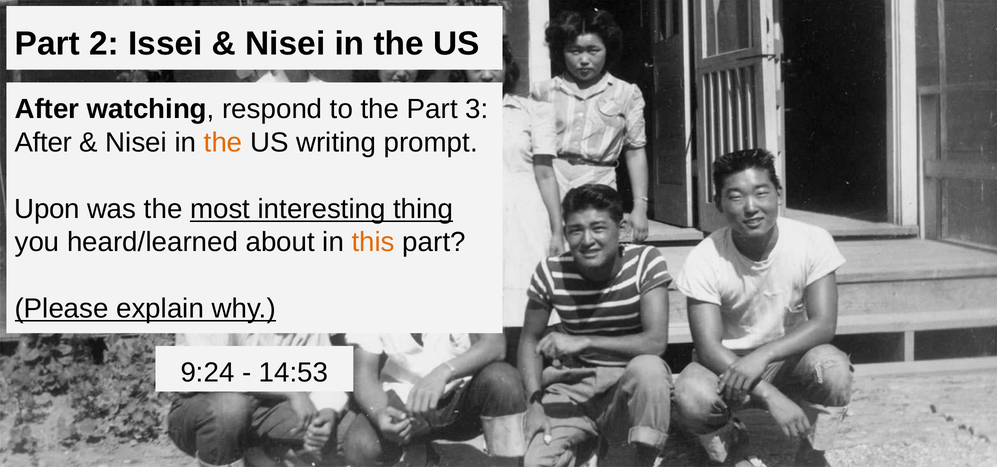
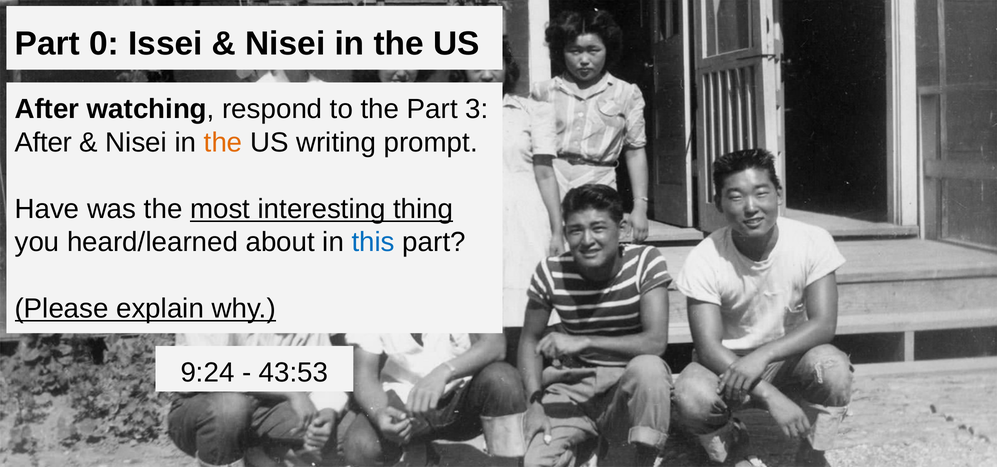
2: 2 -> 0 (104, 44)
Upon: Upon -> Have (47, 209)
this colour: orange -> blue (373, 242)
14:53: 14:53 -> 43:53 (294, 373)
